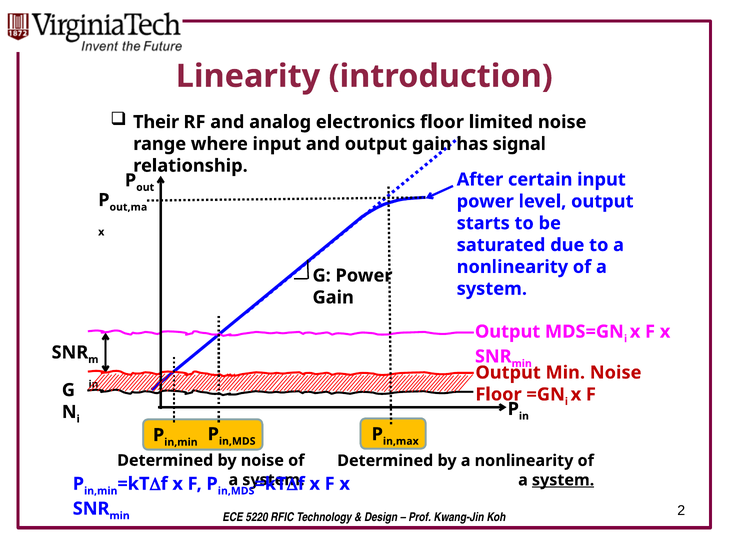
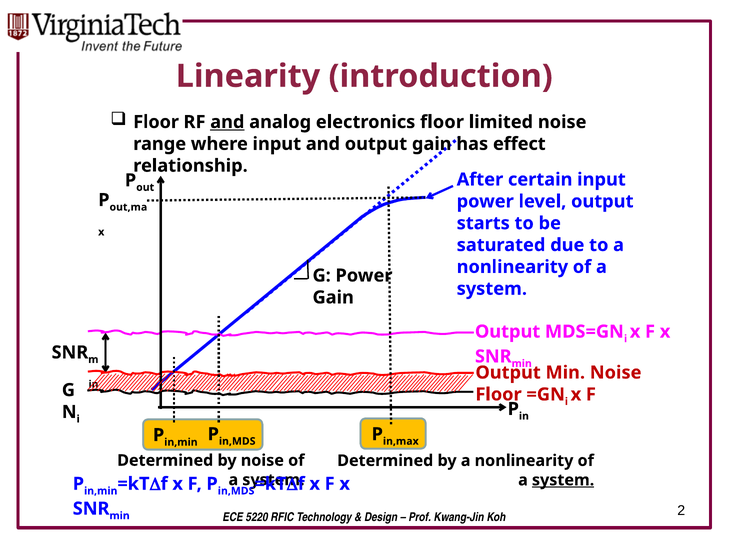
Their: Their -> Floor (156, 122)
and underline: none -> present (227, 122)
signal: signal -> effect (519, 144)
